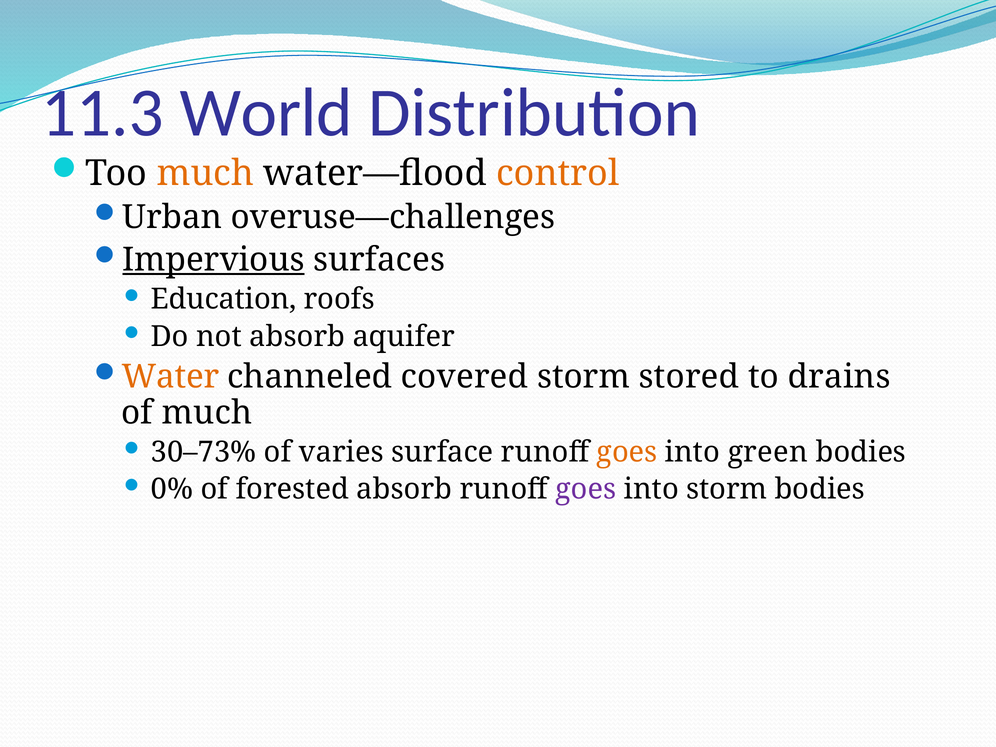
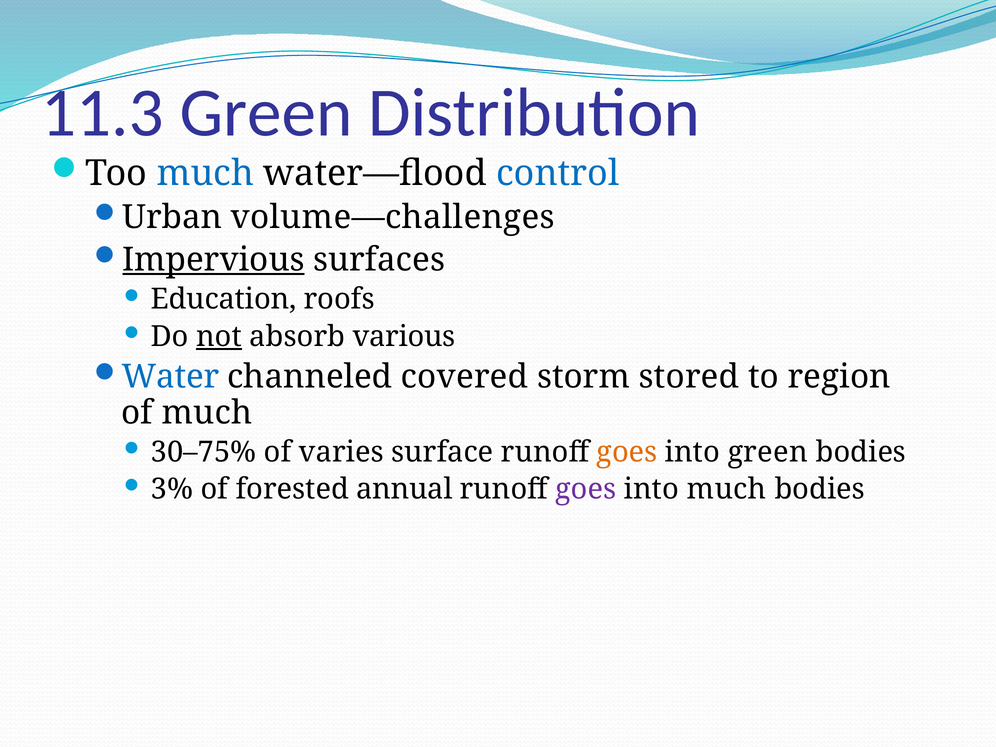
11.3 World: World -> Green (266, 113)
much colour: orange -> blue (205, 173)
control colour: orange -> blue (558, 173)
overuse—challenges: overuse—challenges -> volume—challenges (393, 217)
not underline: none -> present (219, 337)
aquifer: aquifer -> various (404, 337)
Water colour: orange -> blue (171, 377)
drains: drains -> region (839, 377)
30–73%: 30–73% -> 30–75% (204, 452)
0%: 0% -> 3% (172, 489)
forested absorb: absorb -> annual (404, 489)
into storm: storm -> much (727, 489)
